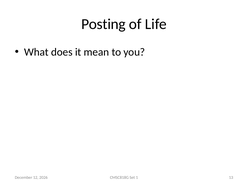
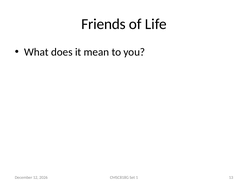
Posting: Posting -> Friends (103, 24)
